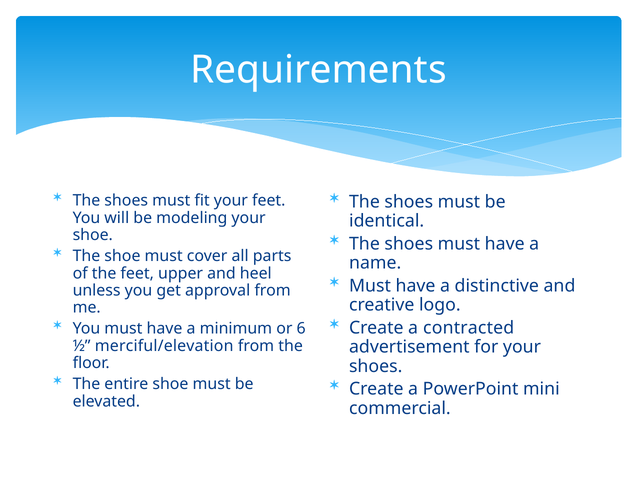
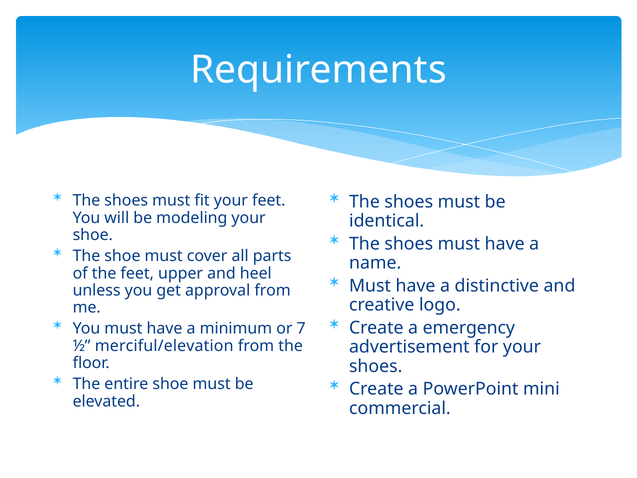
contracted: contracted -> emergency (469, 328)
6: 6 -> 7 (301, 329)
